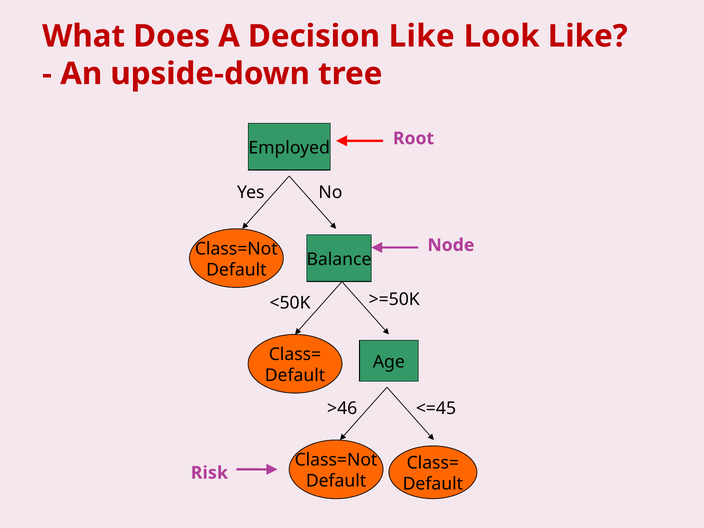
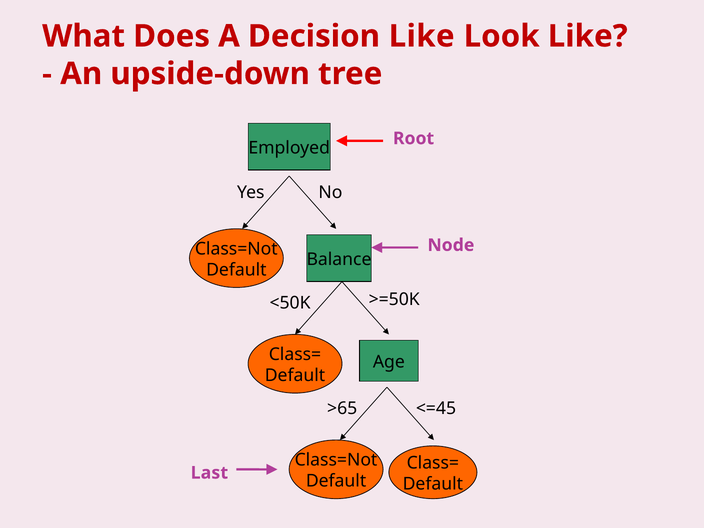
>46: >46 -> >65 (342, 408)
Risk: Risk -> Last (209, 473)
